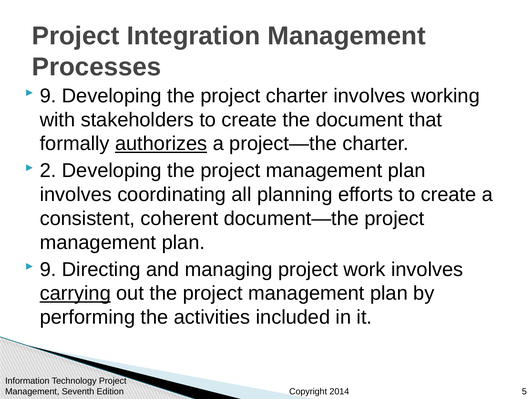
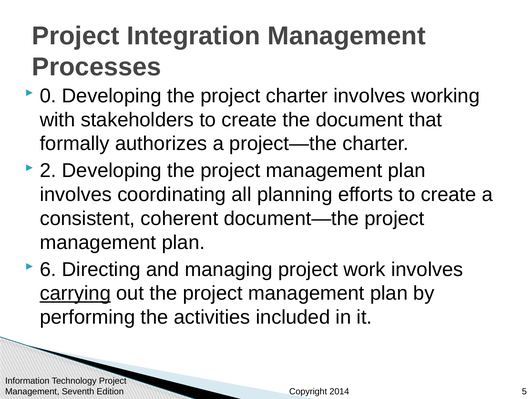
9: 9 -> 0 (48, 96)
authorizes underline: present -> none (161, 144)
9: 9 -> 6 (48, 269)
